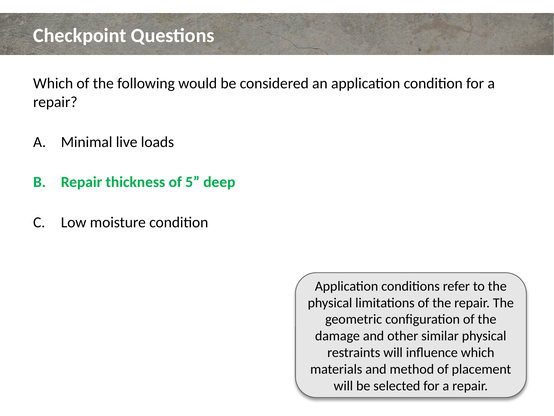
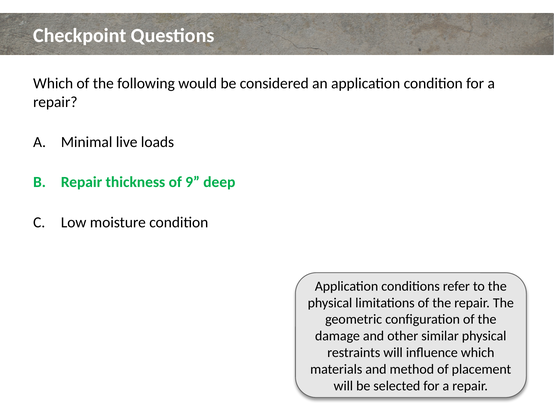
5: 5 -> 9 (193, 182)
